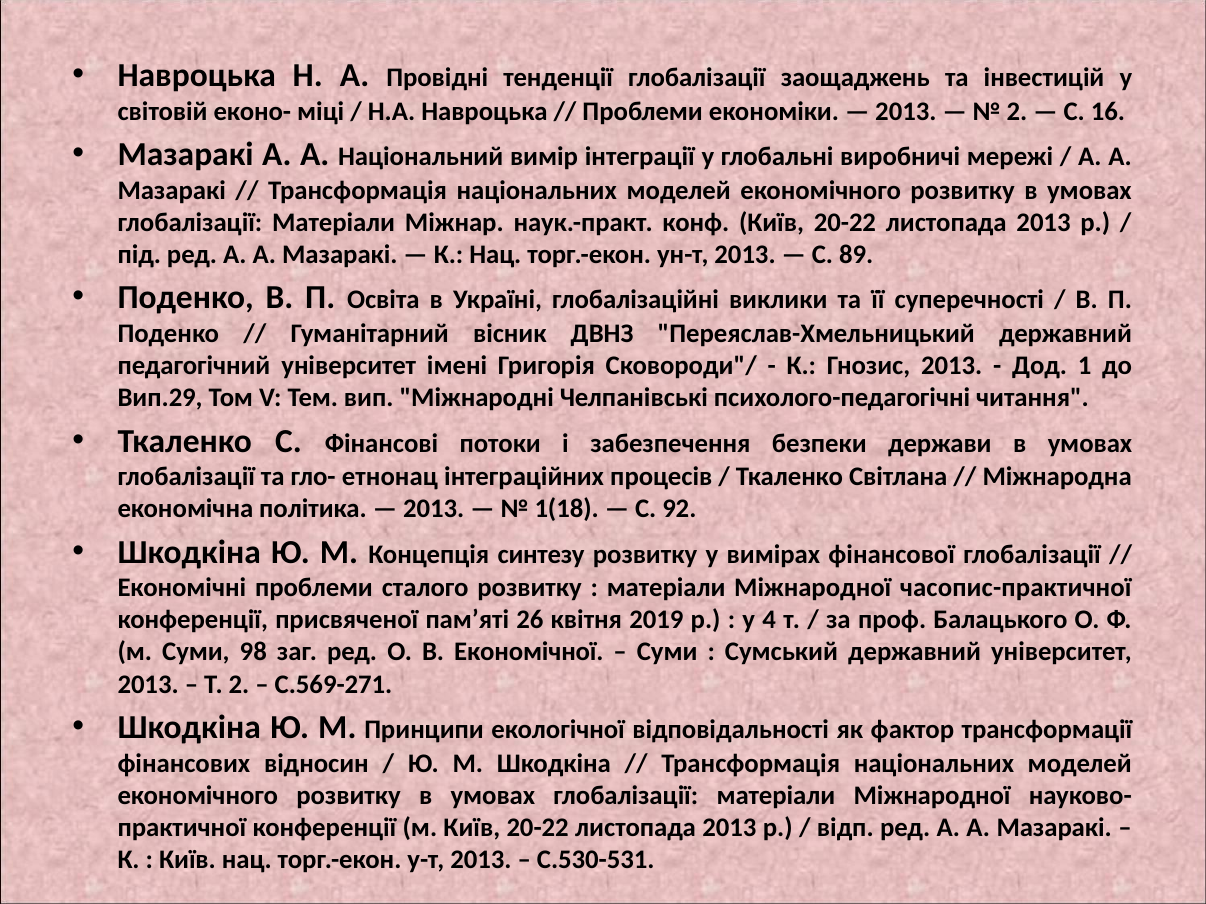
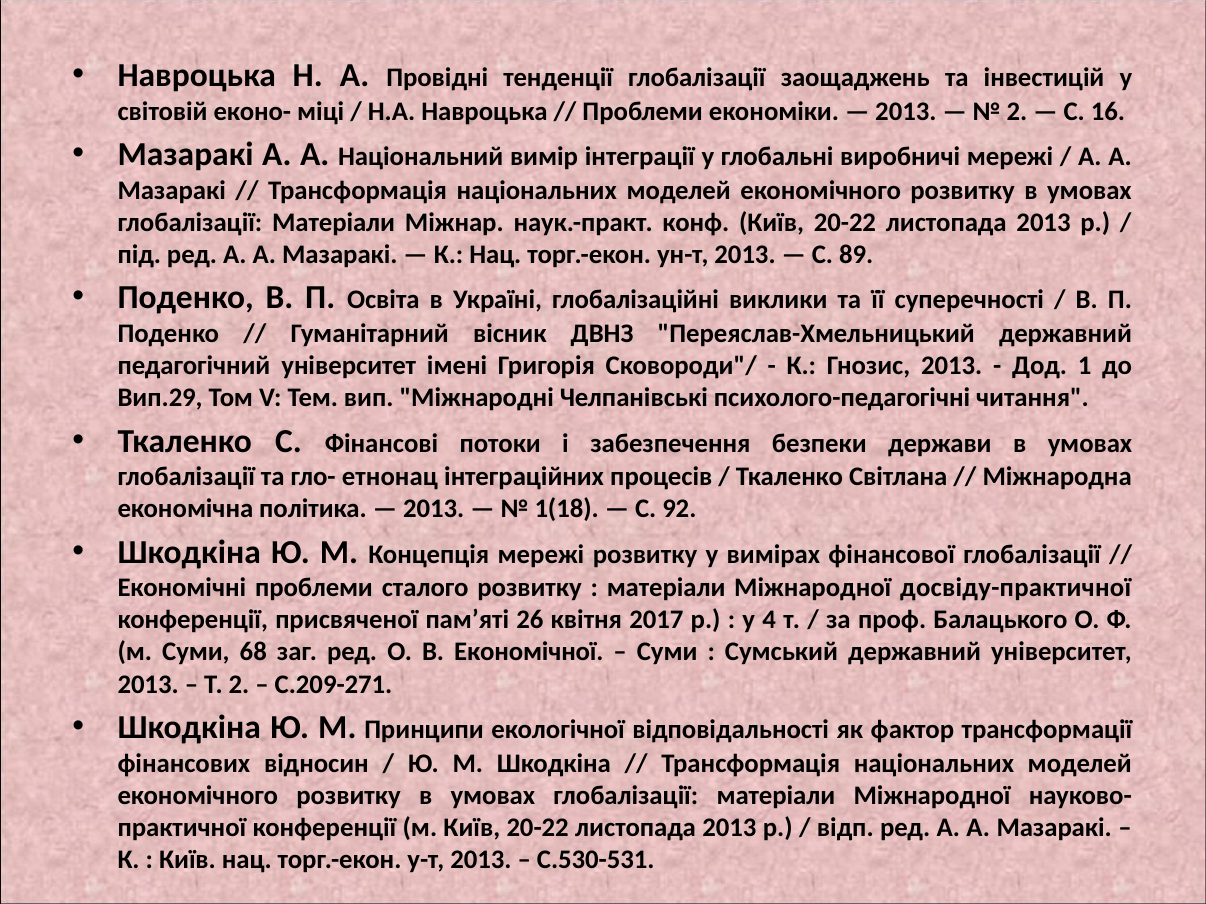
Концепція синтезу: синтезу -> мережі (541, 555)
часопис-практичної: часопис-практичної -> досвіду-практичної (1016, 588)
2019: 2019 -> 2017 (656, 620)
98: 98 -> 68 (253, 653)
С.569-271: С.569-271 -> С.209-271 (334, 685)
